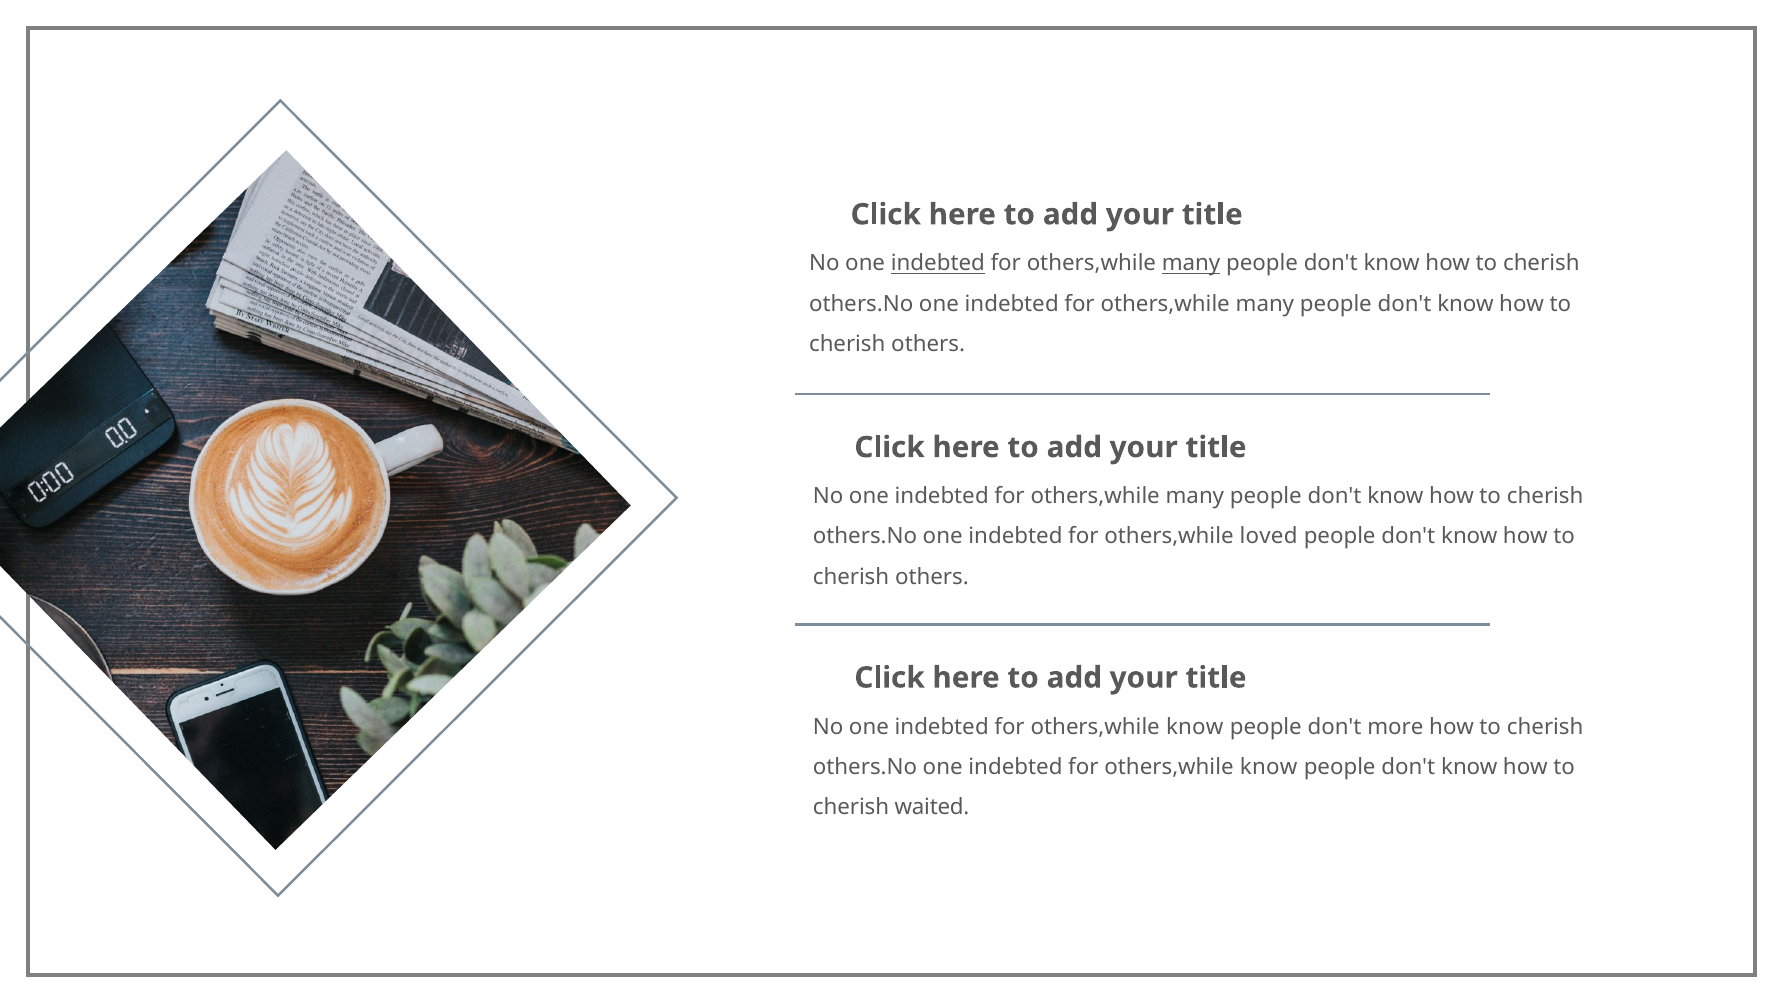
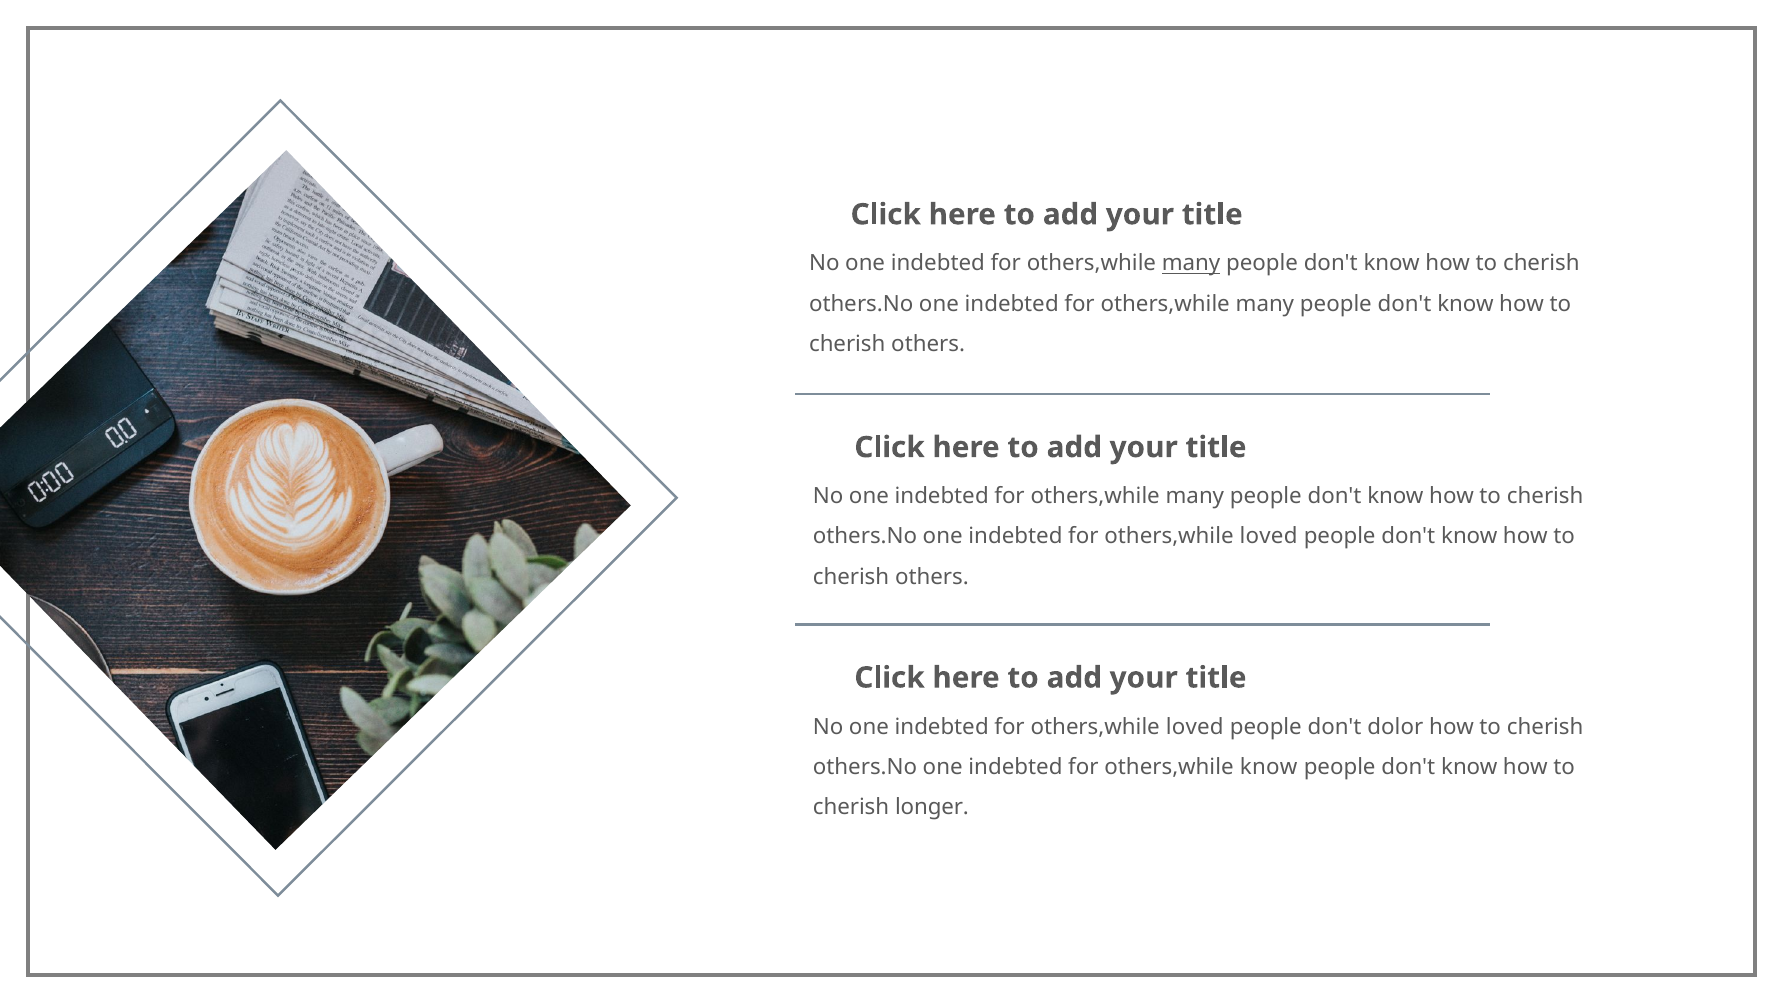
indebted underline: present -> none (938, 264)
know: know -> loved (1195, 727)
more: more -> dolor (1395, 727)
waited: waited -> longer (932, 807)
